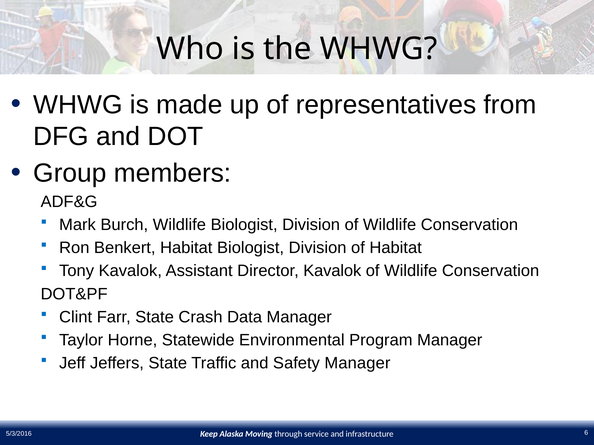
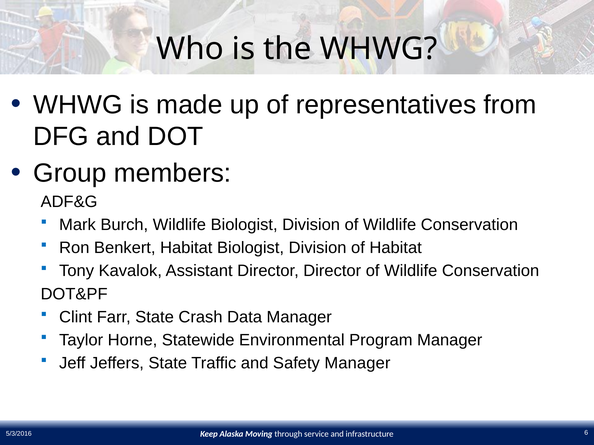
Director Kavalok: Kavalok -> Director (332, 271)
